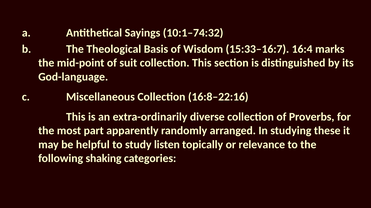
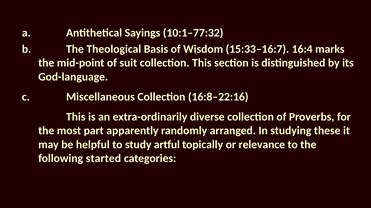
10:1–74:32: 10:1–74:32 -> 10:1–77:32 (193, 33)
listen: listen -> artful (167, 145)
shaking: shaking -> started (103, 159)
